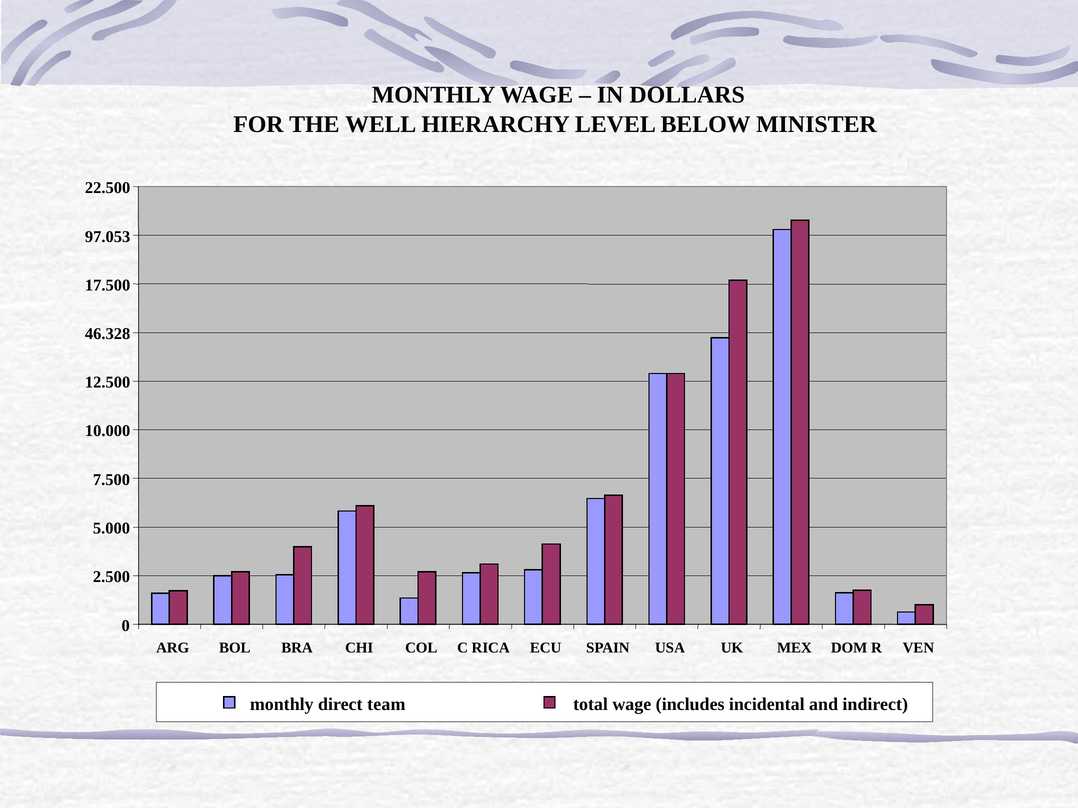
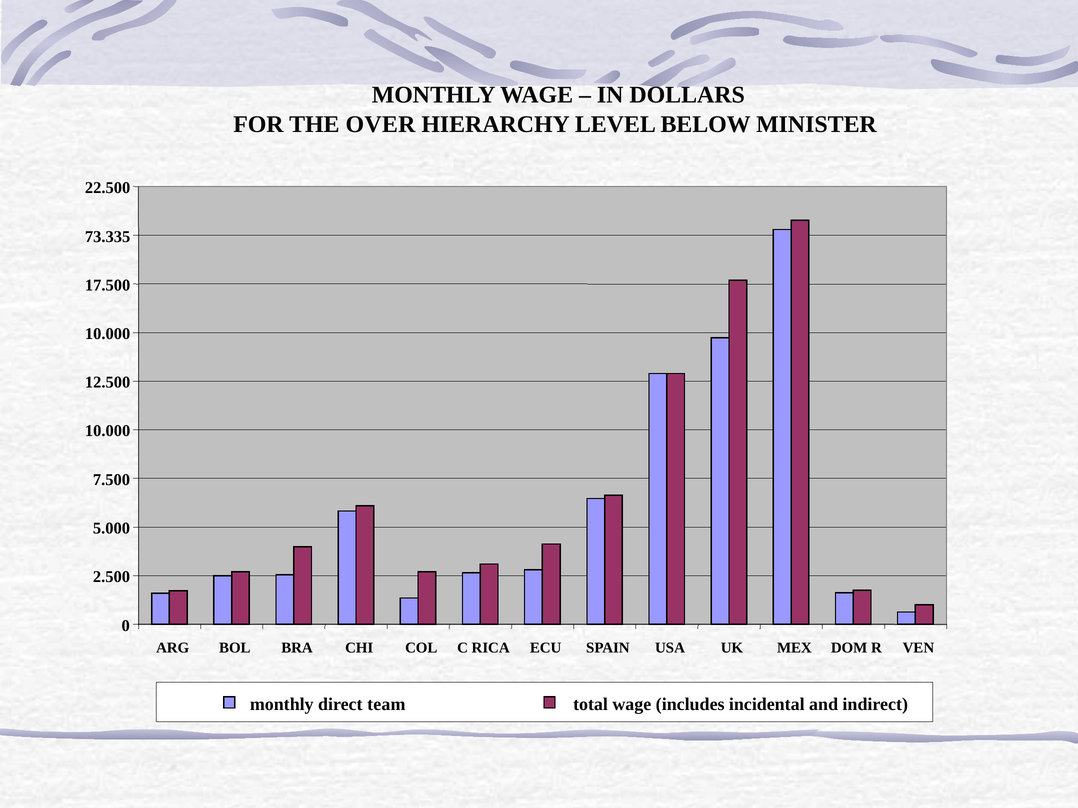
WELL: WELL -> OVER (381, 125)
97.053: 97.053 -> 73.335 (108, 237)
46.328: 46.328 -> 10.000 (108, 334)
